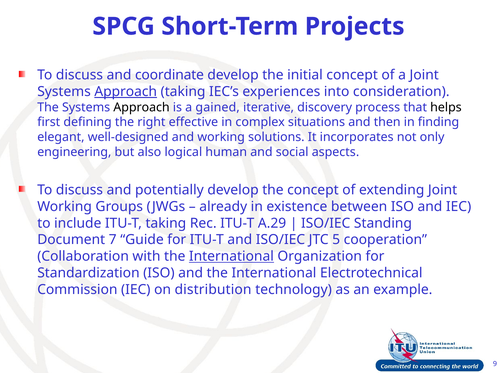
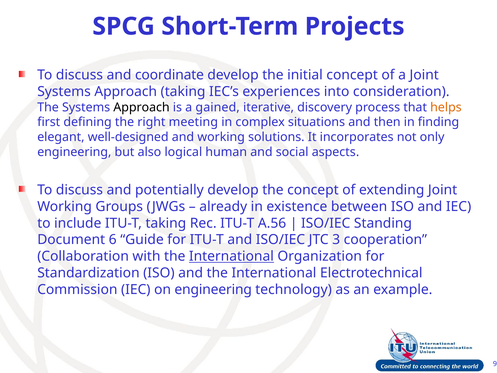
Approach underline: present -> none (126, 92)
helps colour: black -> orange (446, 107)
effective: effective -> meeting (193, 122)
A.29: A.29 -> A.56 (272, 223)
7: 7 -> 6 (113, 240)
5: 5 -> 3 (336, 240)
on distribution: distribution -> engineering (213, 289)
